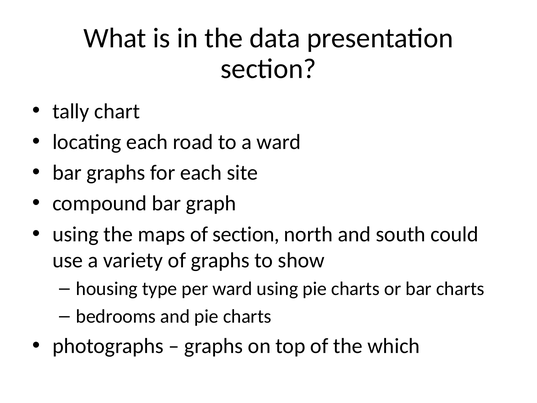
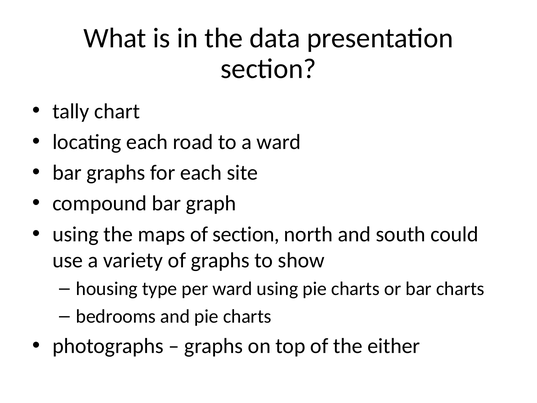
which: which -> either (394, 346)
